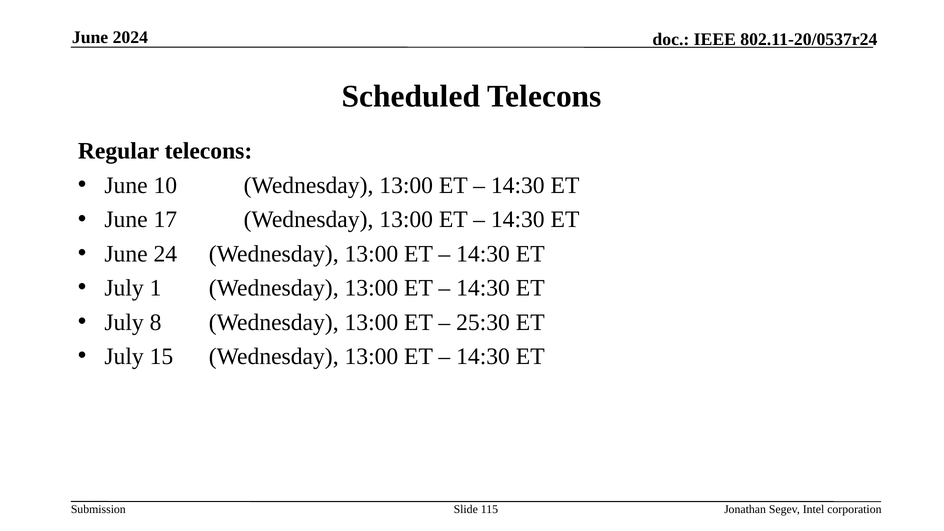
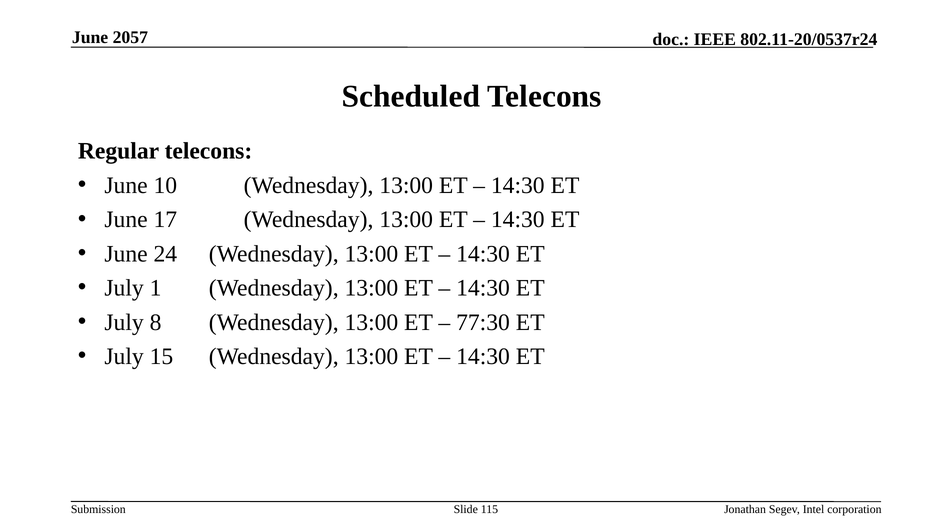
2024: 2024 -> 2057 (130, 38)
25:30: 25:30 -> 77:30 (483, 322)
